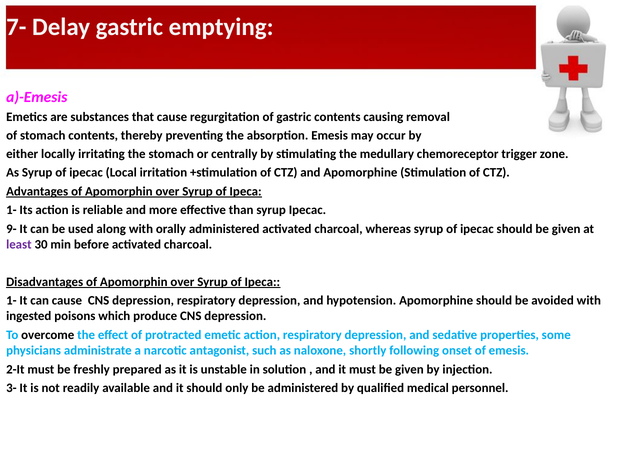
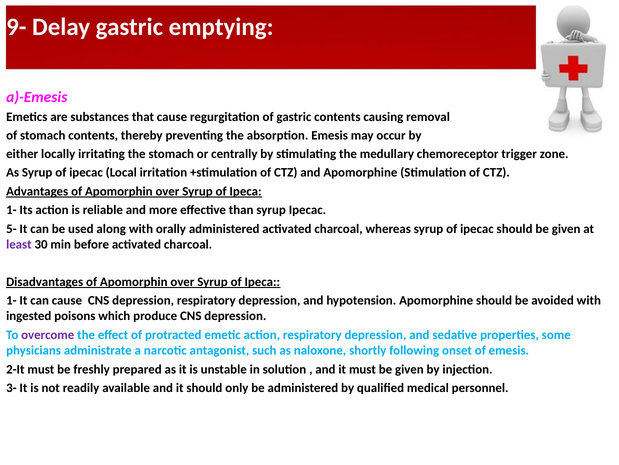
7-: 7- -> 9- (16, 27)
9-: 9- -> 5- (11, 229)
overcome colour: black -> purple (48, 334)
